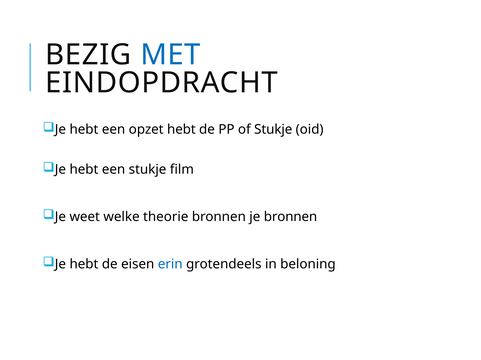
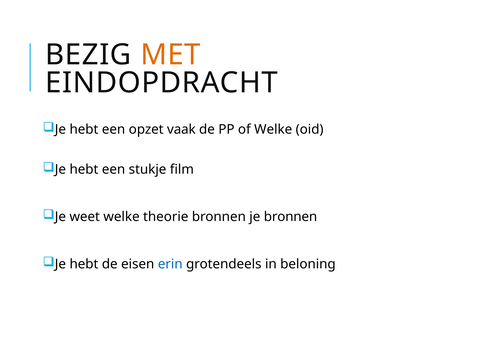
MET colour: blue -> orange (171, 55)
opzet hebt: hebt -> vaak (181, 130)
of Stukje: Stukje -> Welke (273, 130)
